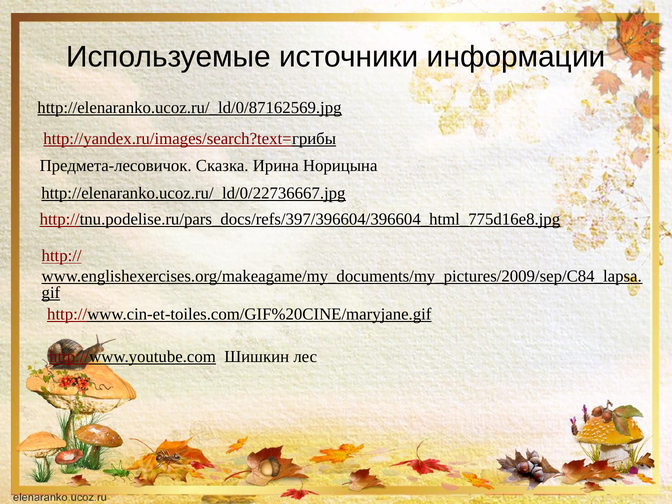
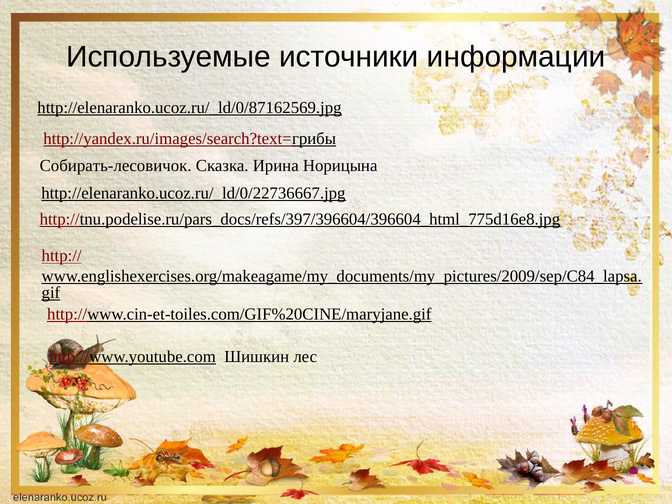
Предмета-лесовичок: Предмета-лесовичок -> Собирать-лесовичок (116, 166)
